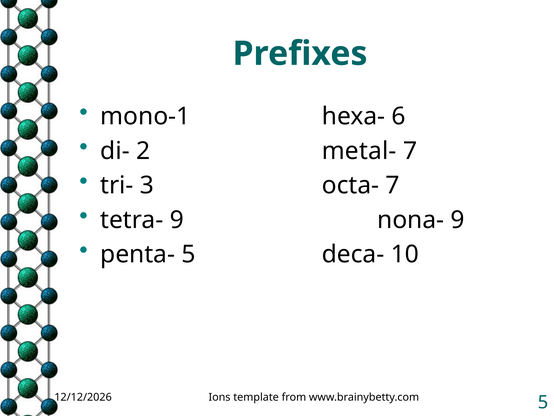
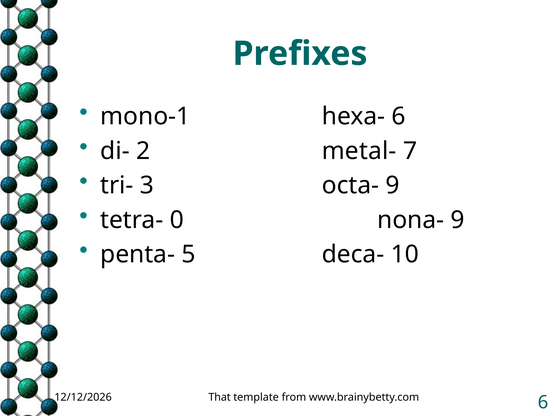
octa- 7: 7 -> 9 (393, 185)
tetra- 9: 9 -> 0 (177, 220)
Ions: Ions -> That (220, 397)
www.brainybetty.com 5: 5 -> 6 (543, 402)
